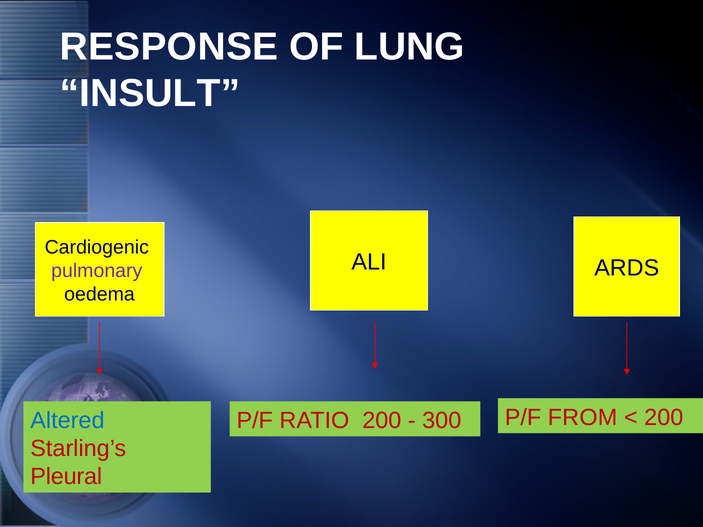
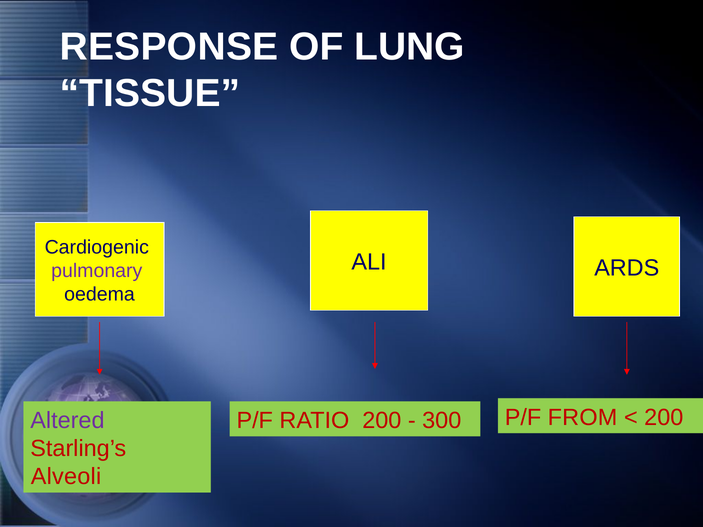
INSULT: INSULT -> TISSUE (150, 94)
Altered colour: blue -> purple (67, 421)
Pleural: Pleural -> Alveoli (66, 477)
